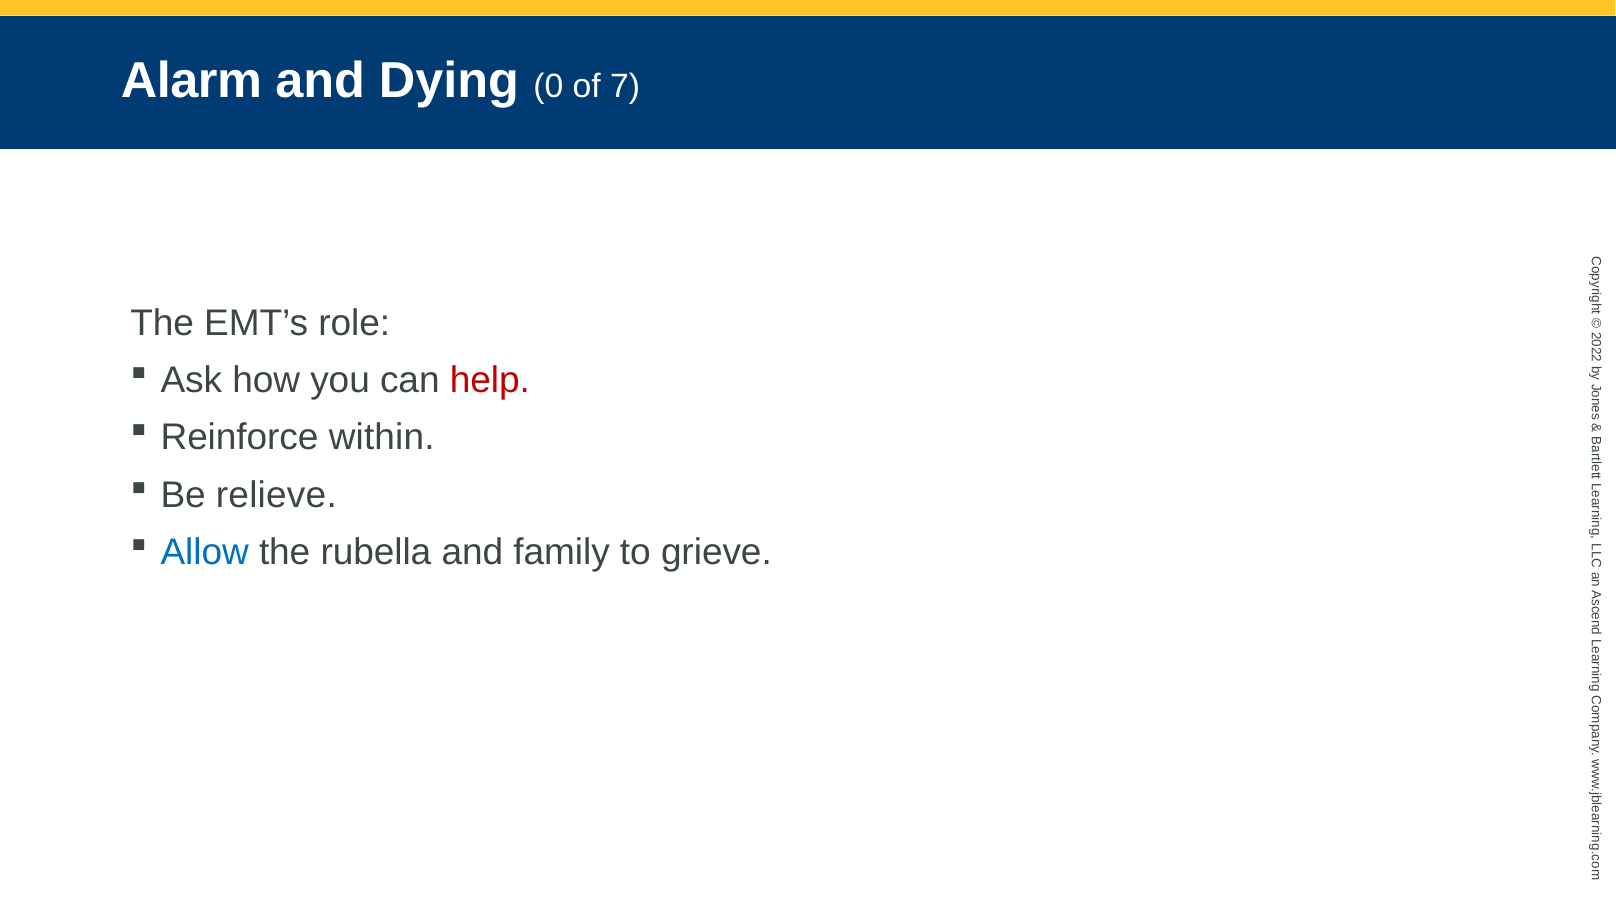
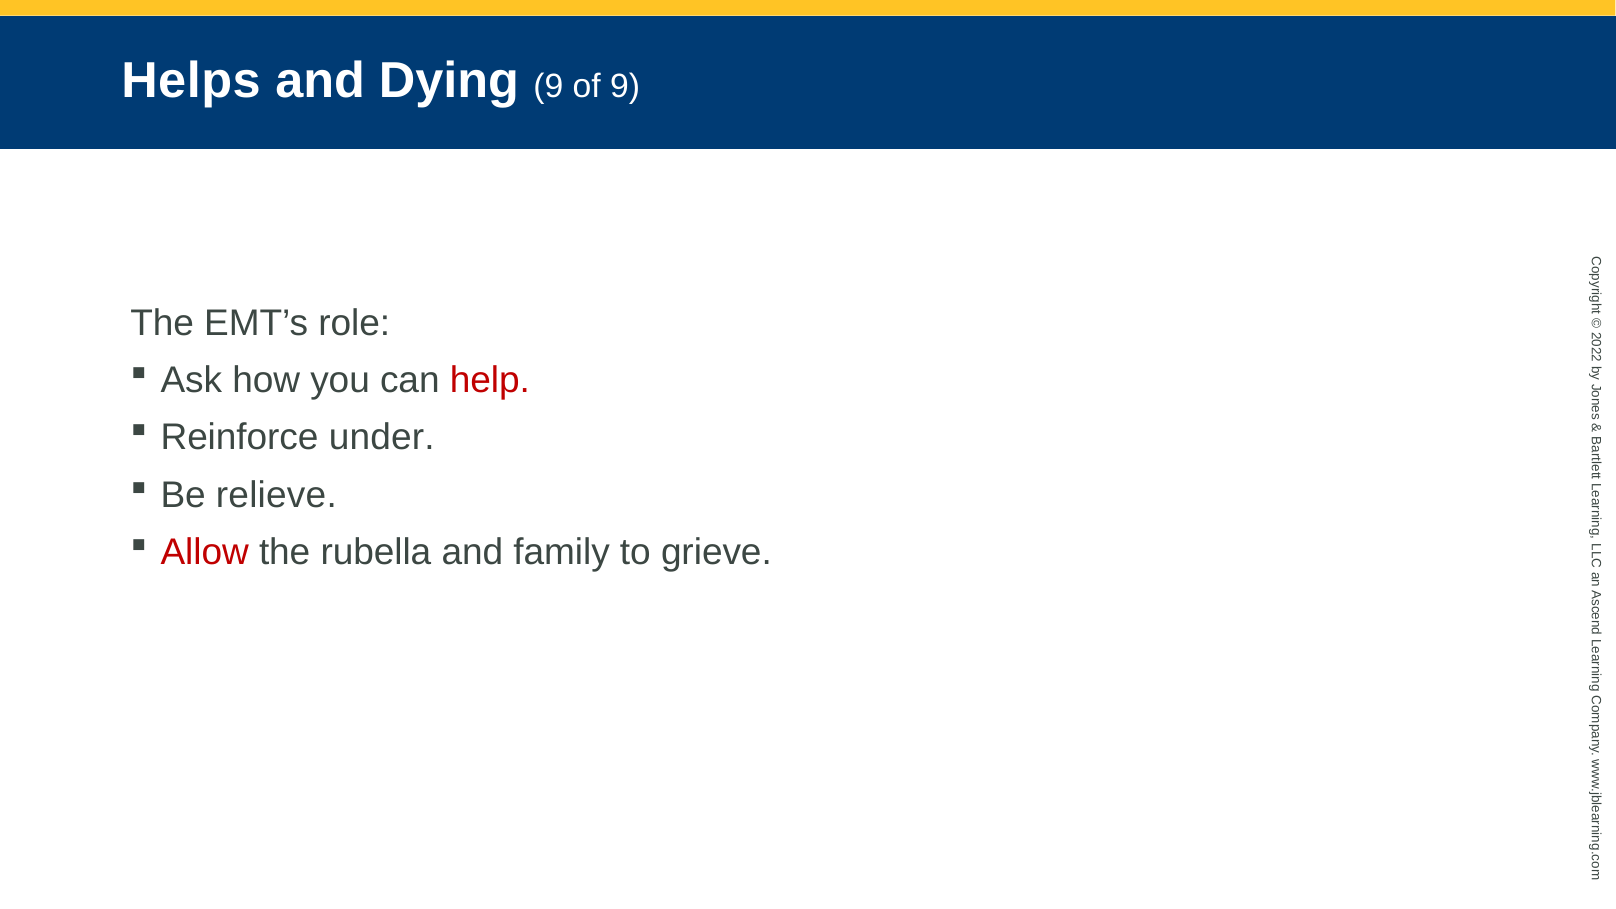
Alarm: Alarm -> Helps (191, 81)
Dying 0: 0 -> 9 (548, 87)
of 7: 7 -> 9 (625, 87)
within: within -> under (382, 438)
Allow colour: blue -> red (205, 553)
